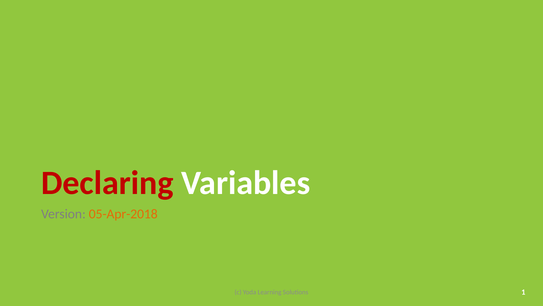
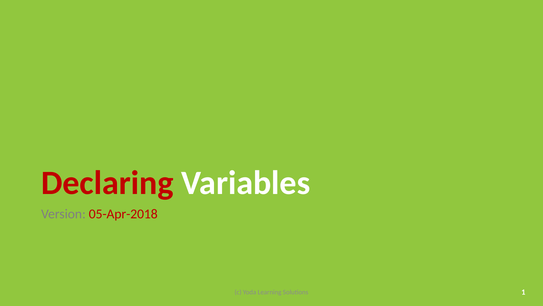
05-Apr-2018 colour: orange -> red (123, 214)
